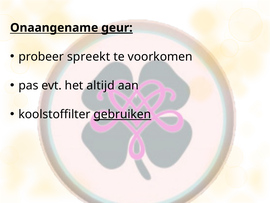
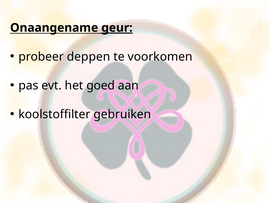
spreekt: spreekt -> deppen (89, 57)
altijd: altijd -> goed (101, 85)
gebruiken underline: present -> none (122, 114)
